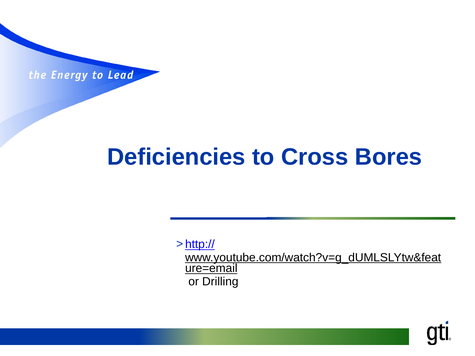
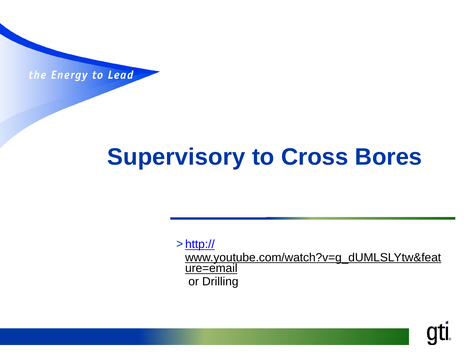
Deficiencies: Deficiencies -> Supervisory (176, 157)
